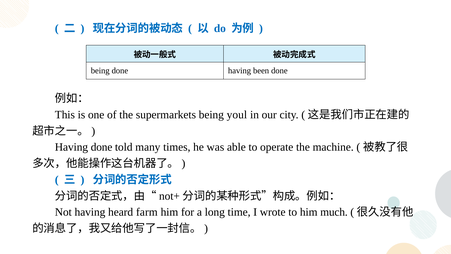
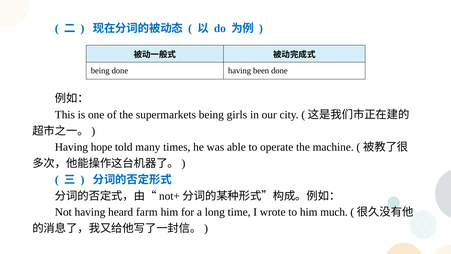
youl: youl -> girls (237, 115)
Having done: done -> hope (102, 147)
